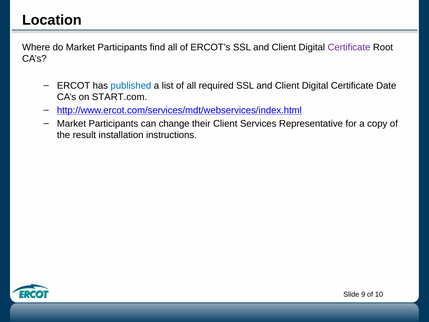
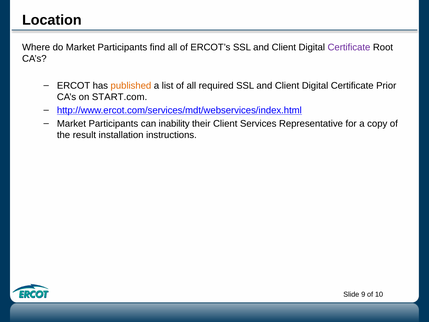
published colour: blue -> orange (131, 85)
Date: Date -> Prior (386, 85)
change: change -> inability (174, 124)
